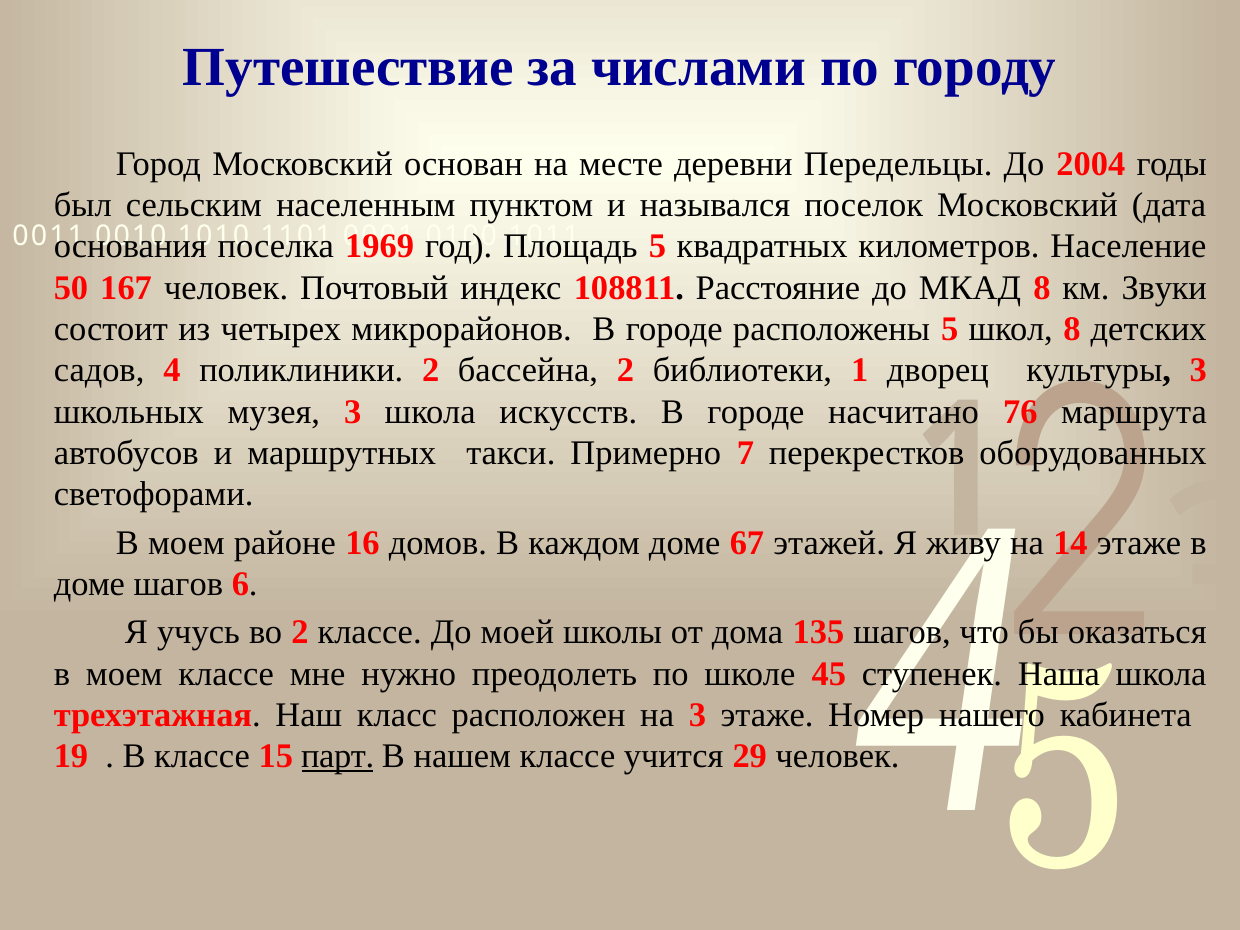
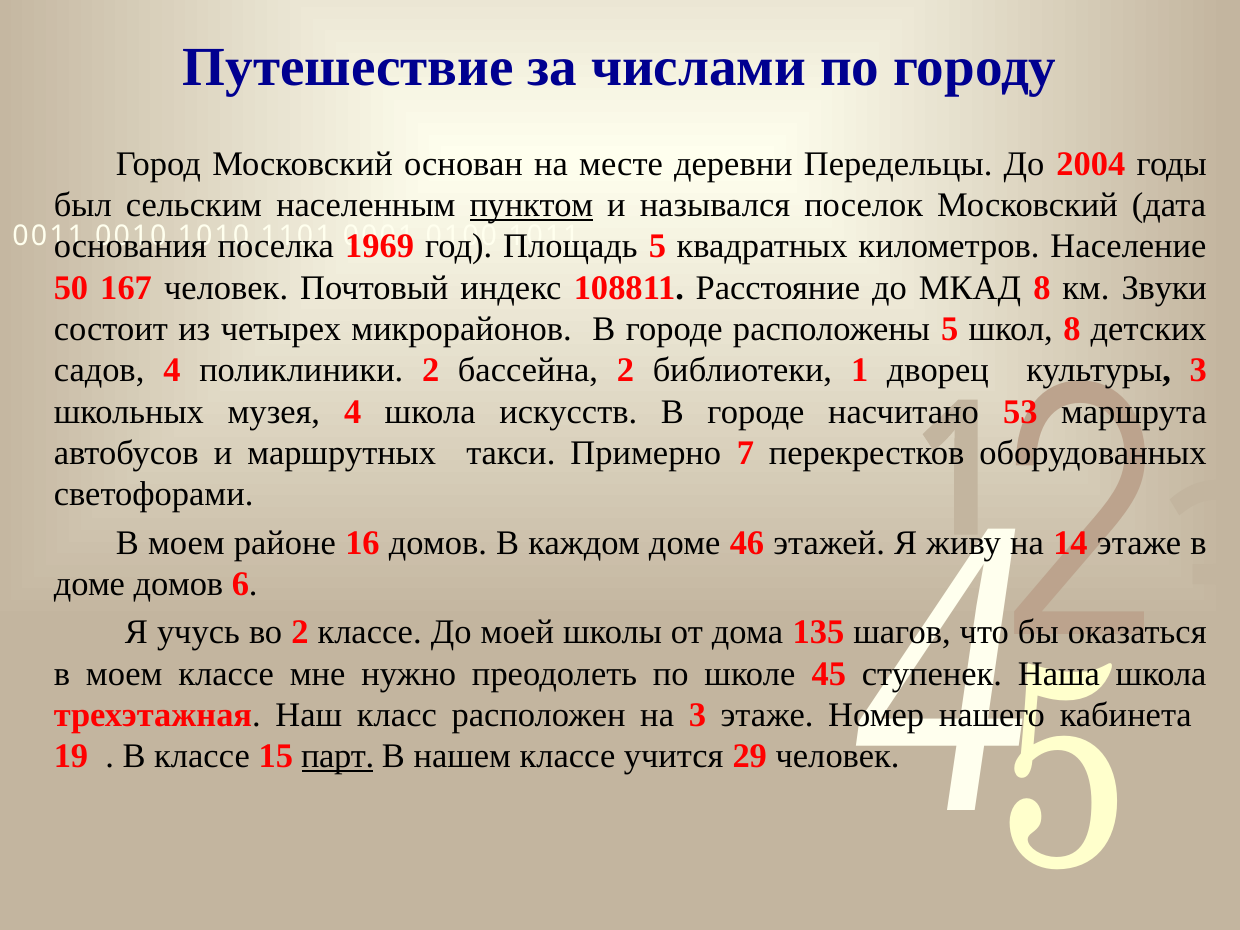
пунктом underline: none -> present (531, 205)
музея 3: 3 -> 4 (353, 412)
76: 76 -> 53 (1020, 412)
67: 67 -> 46 (747, 543)
доме шагов: шагов -> домов (178, 584)
